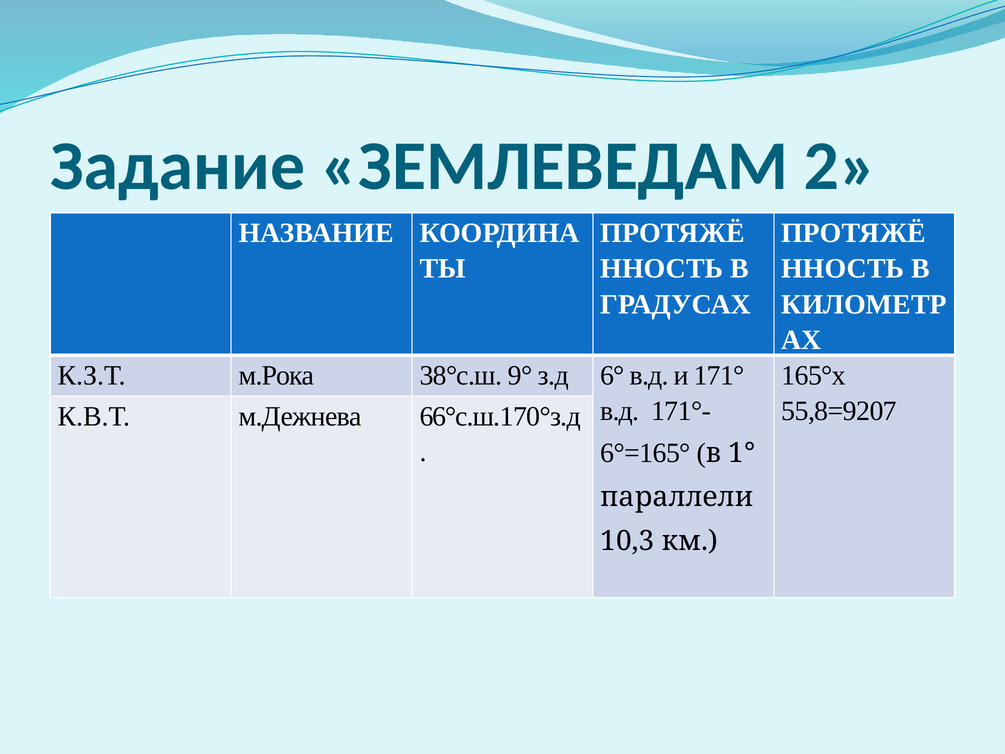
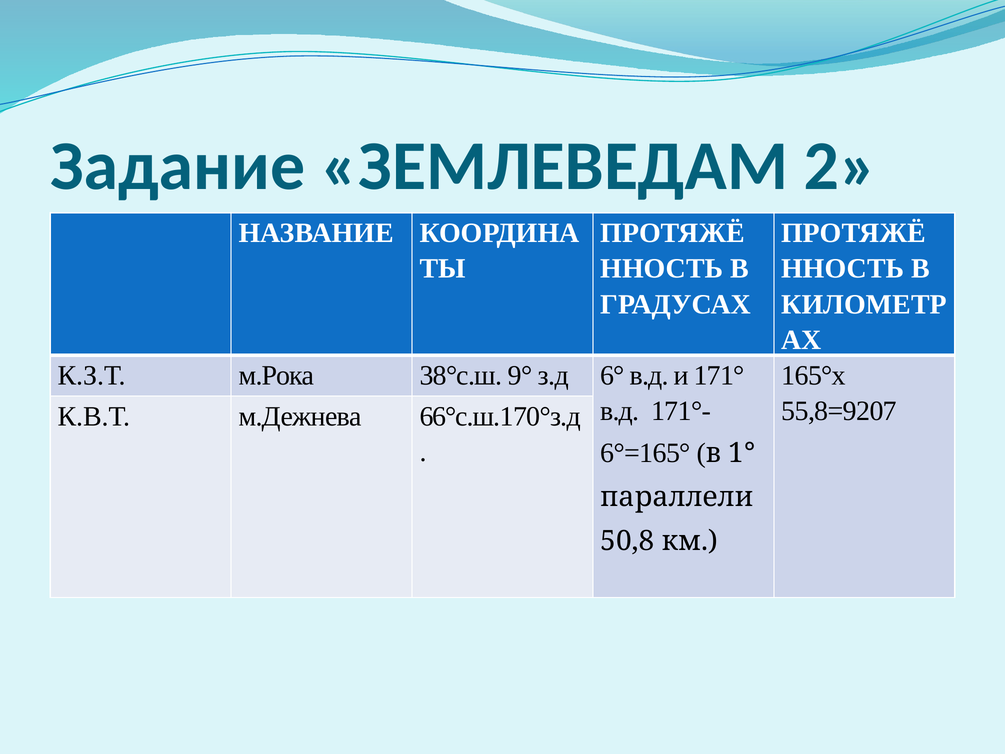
10,3: 10,3 -> 50,8 (627, 541)
